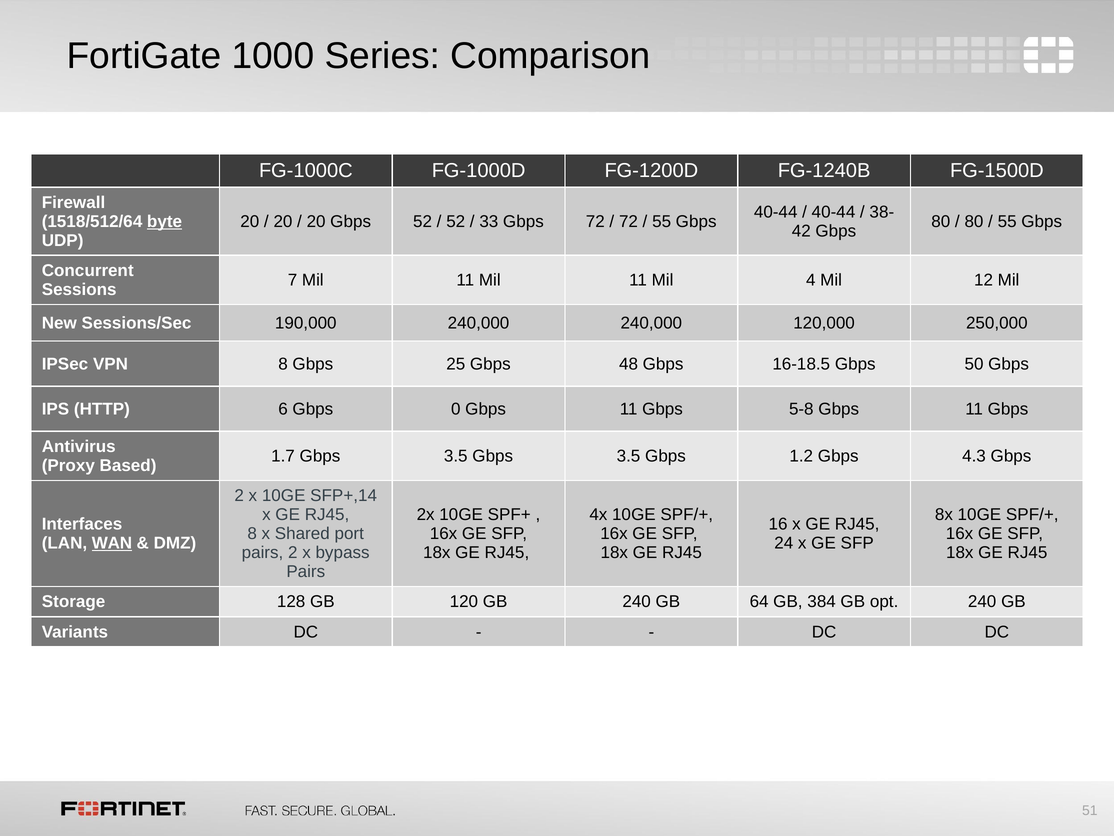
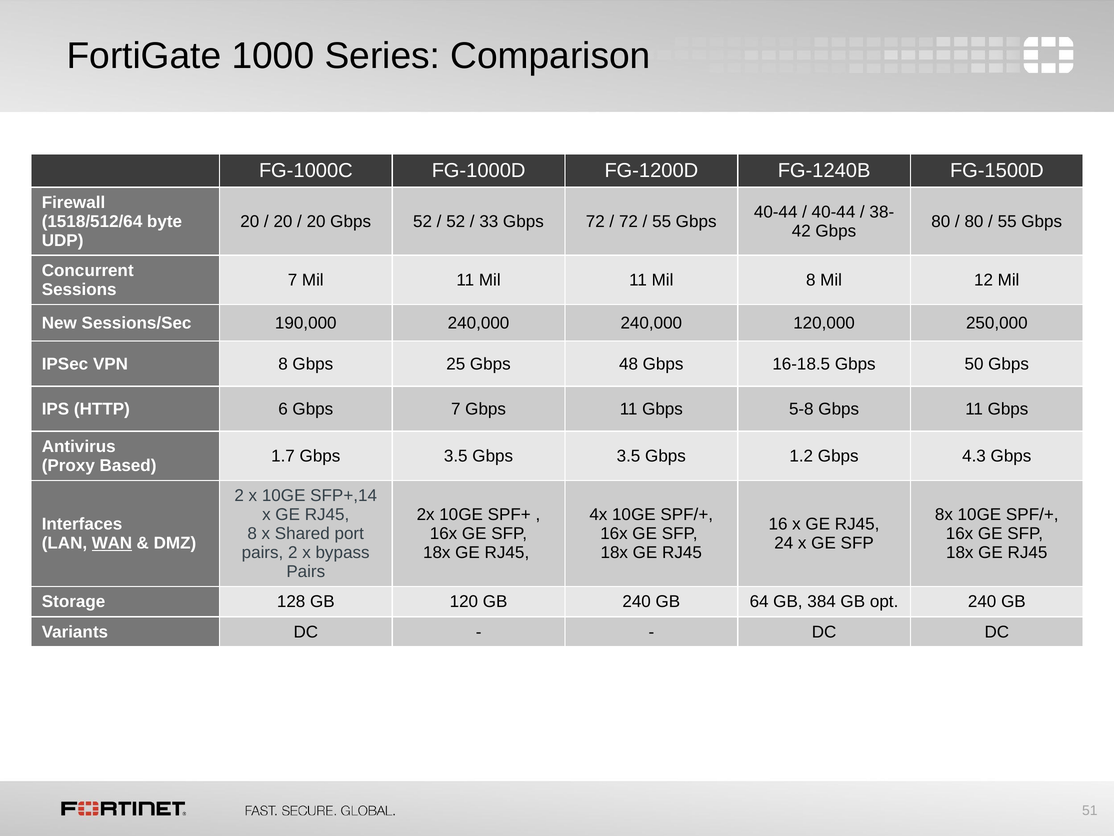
byte underline: present -> none (165, 221)
Mil 4: 4 -> 8 (811, 280)
Gbps 0: 0 -> 7 (456, 409)
